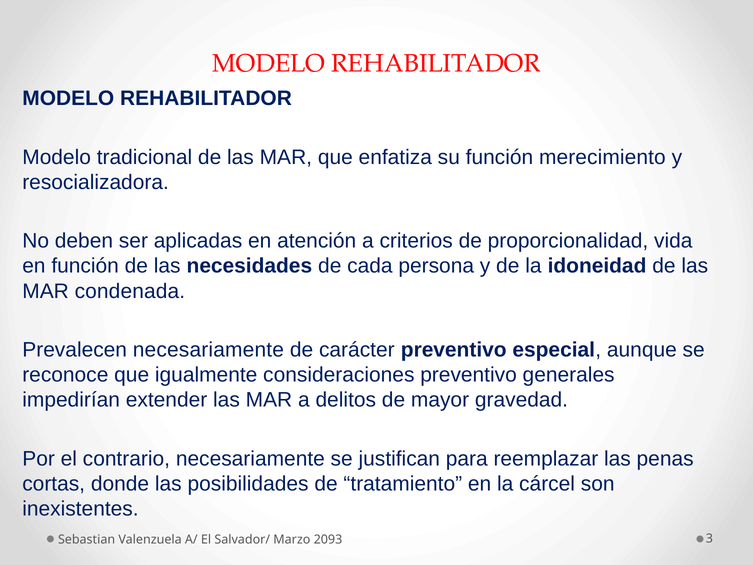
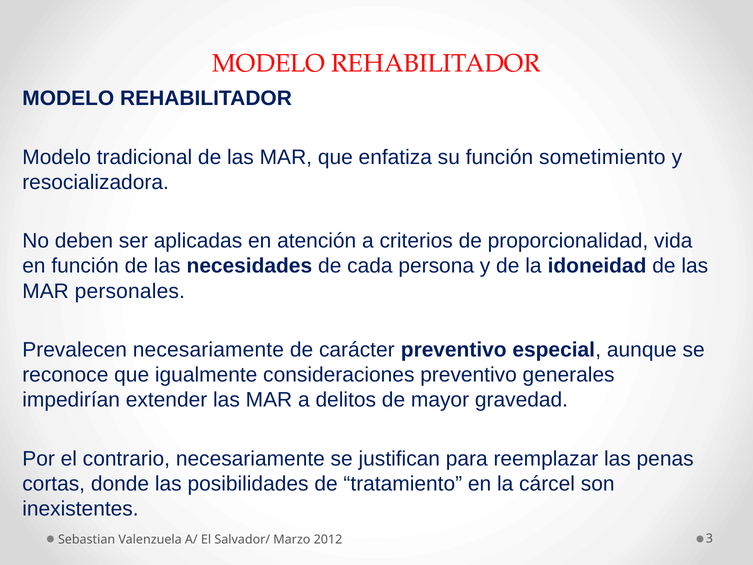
merecimiento: merecimiento -> sometimiento (602, 157)
condenada: condenada -> personales (130, 291)
2093: 2093 -> 2012 (328, 539)
